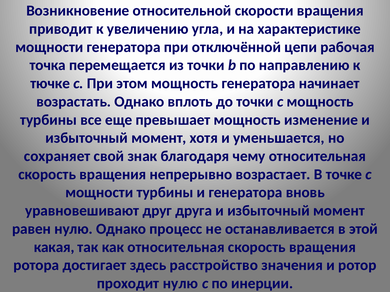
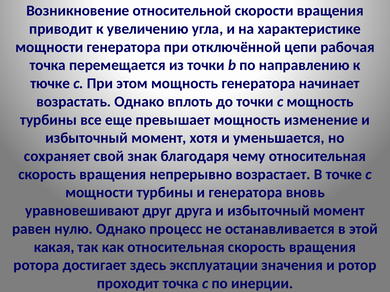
расстройство: расстройство -> эксплуатации (214, 266)
проходит нулю: нулю -> точка (181, 284)
